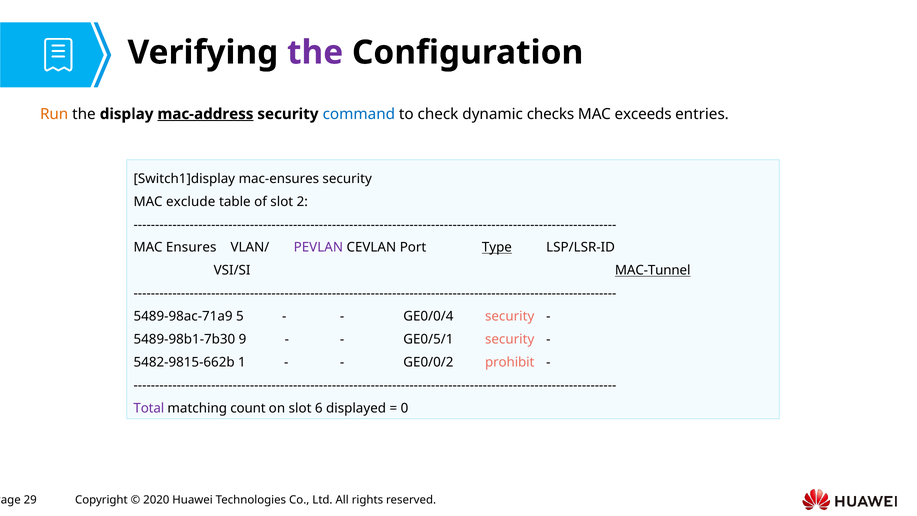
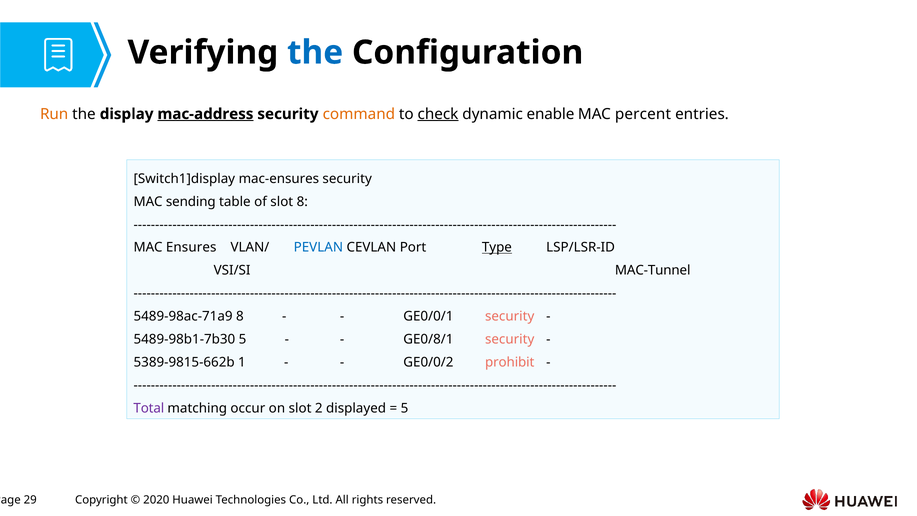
the colour: purple -> blue (315, 53)
command colour: blue -> orange (359, 114)
check underline: none -> present (438, 114)
checks: checks -> enable (550, 114)
exceeds: exceeds -> percent (643, 114)
exclude: exclude -> sending (191, 202)
slot 2: 2 -> 8 (302, 202)
PEVLAN colour: purple -> blue (318, 247)
MAC-Tunnel underline: present -> none (653, 270)
5489-98ac-71a9 5: 5 -> 8 (240, 316)
GE0/0/4: GE0/0/4 -> GE0/0/1 (428, 316)
5489-98b1-7b30 9: 9 -> 5 (243, 339)
GE0/5/1: GE0/5/1 -> GE0/8/1 (428, 339)
5482-9815-662b: 5482-9815-662b -> 5389-9815-662b (184, 362)
count: count -> occur (248, 408)
6: 6 -> 2 (319, 408)
0: 0 -> 5 (404, 408)
